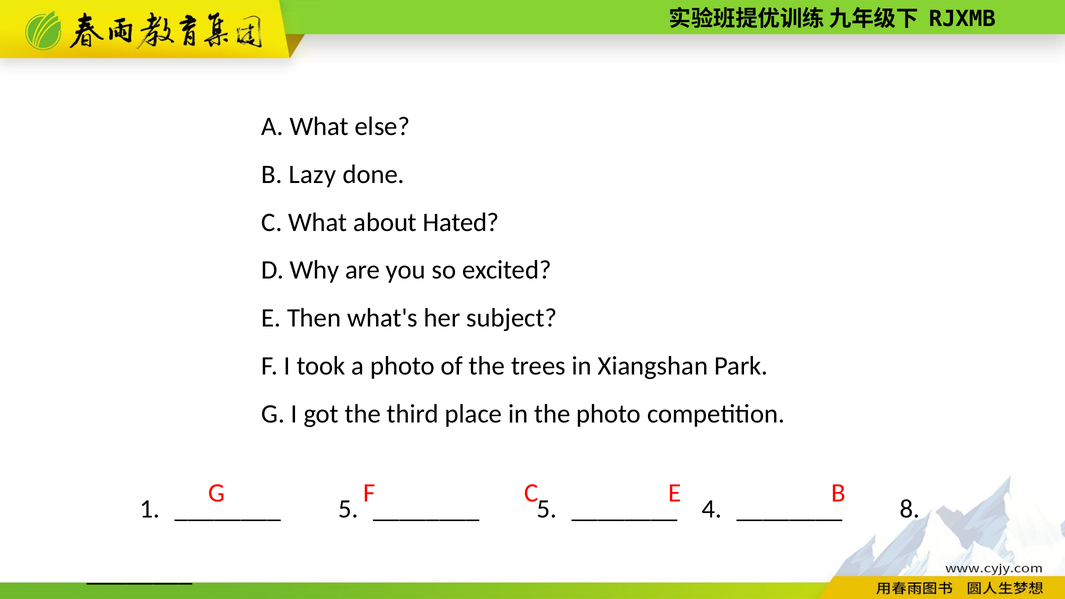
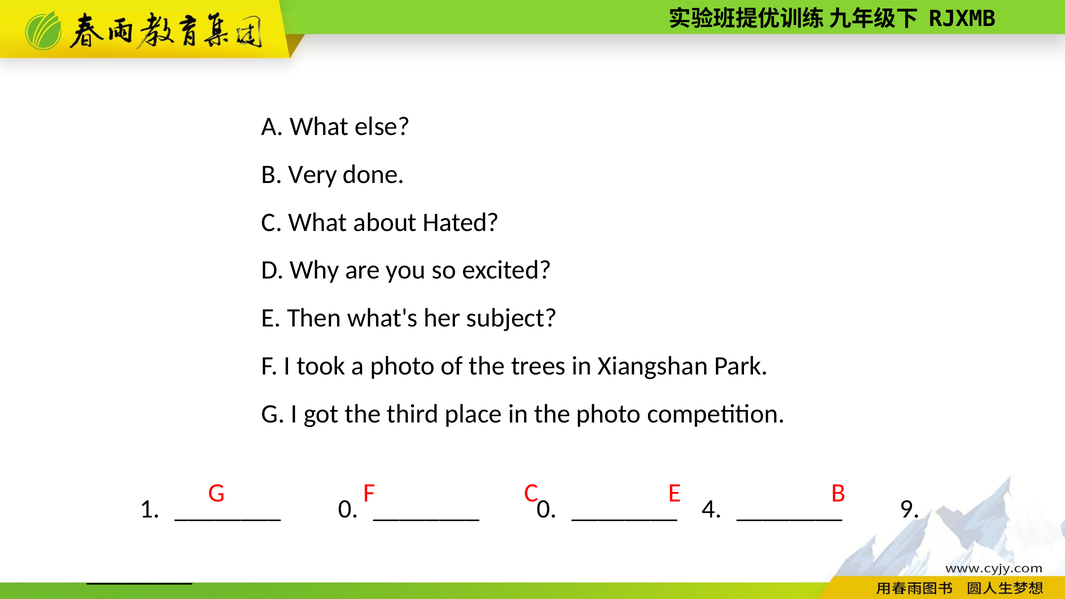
Lazy: Lazy -> Very (313, 174)
5: 5 -> 0 (348, 509)
5: 5 -> 0 (547, 509)
8: 8 -> 9 (910, 509)
